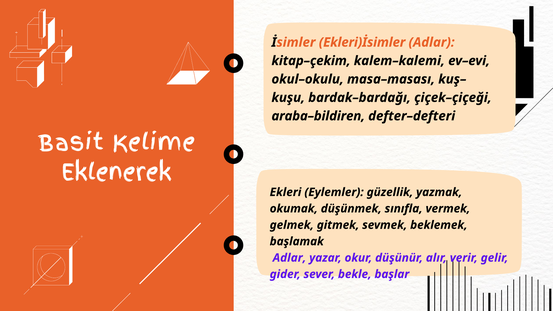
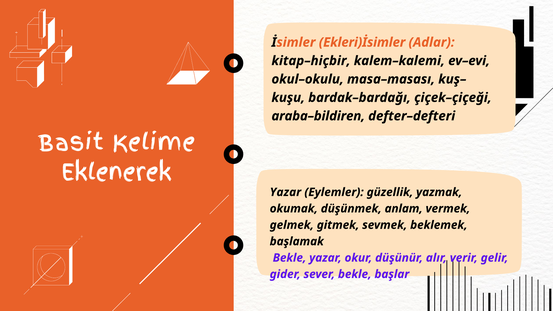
kitap–çekim: kitap–çekim -> kitap–hiçbir (311, 61)
Ekleri: Ekleri -> Yazar (285, 192)
sınıfla: sınıfla -> anlam (404, 209)
Adlar: Adlar -> Bekle (289, 258)
